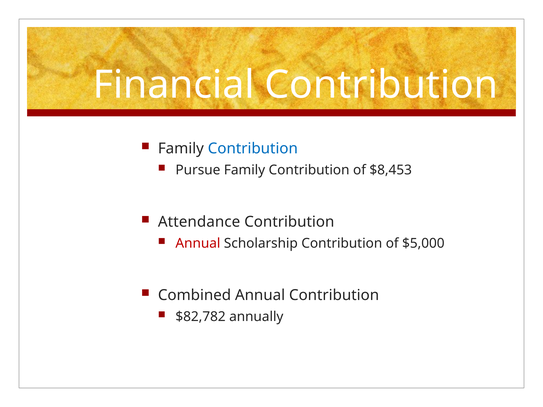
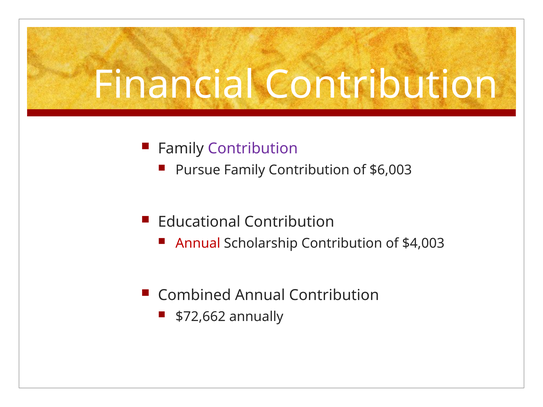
Contribution colour: blue -> purple (253, 149)
$8,453: $8,453 -> $6,003 (391, 170)
Attendance: Attendance -> Educational (199, 222)
$5,000: $5,000 -> $4,003 (423, 244)
$82,782: $82,782 -> $72,662 (201, 317)
